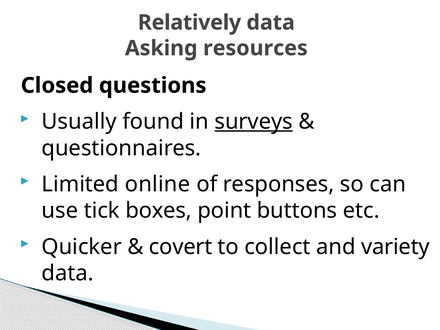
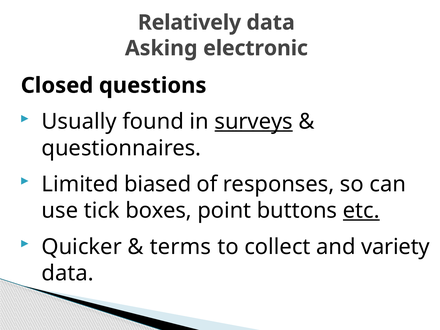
resources: resources -> electronic (256, 48)
online: online -> biased (158, 184)
etc underline: none -> present (361, 211)
covert: covert -> terms (180, 247)
